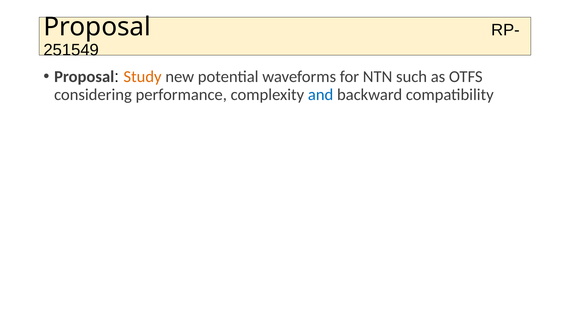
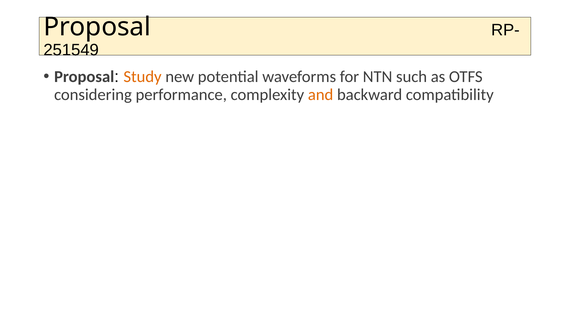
and colour: blue -> orange (321, 95)
